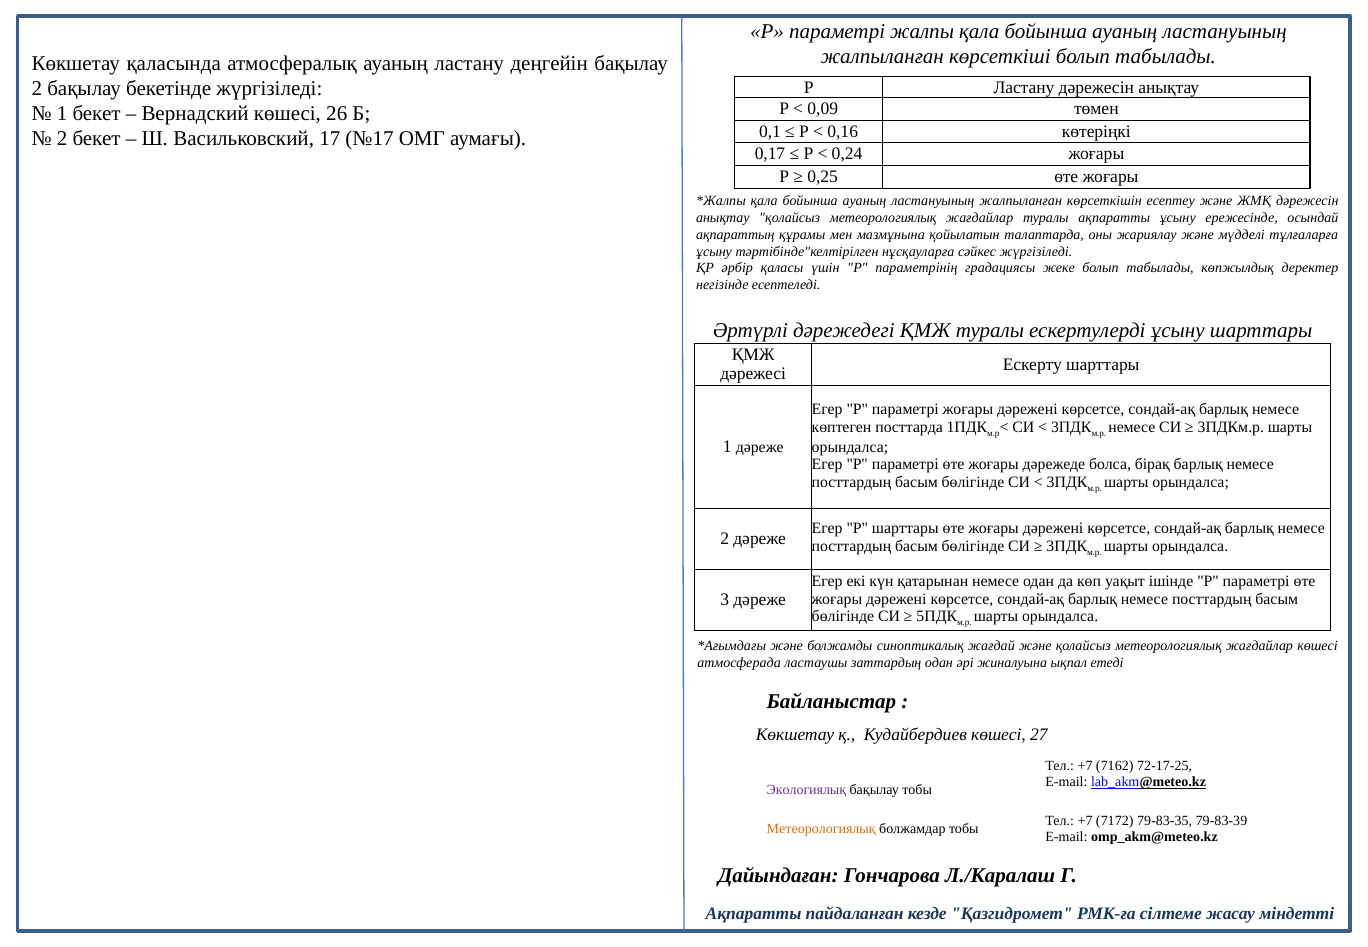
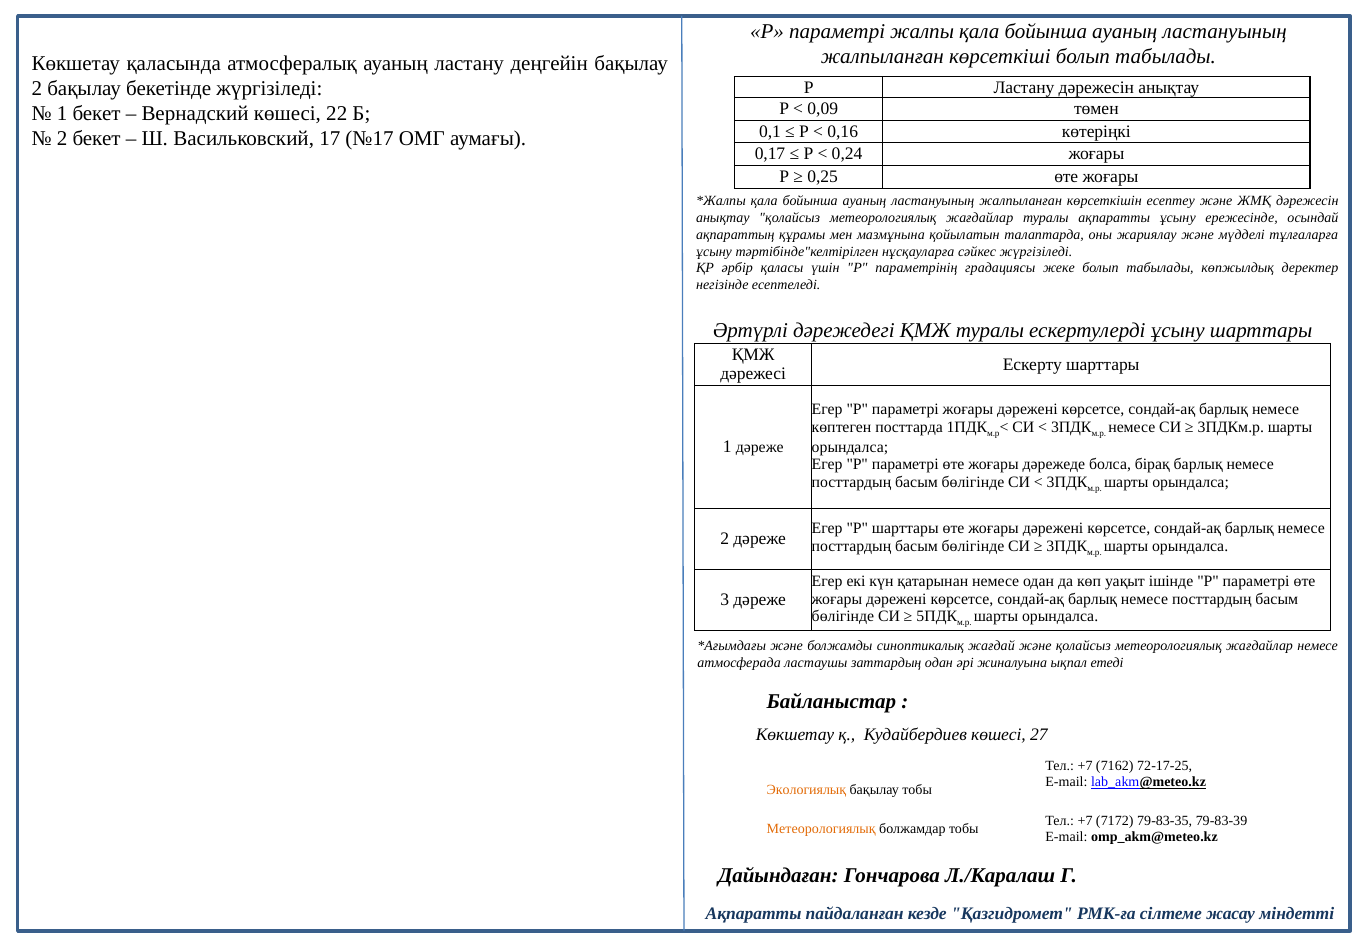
26: 26 -> 22 (337, 114)
жағдайлар көшесі: көшесі -> немесе (1318, 646)
Экологиялық colour: purple -> orange (806, 790)
